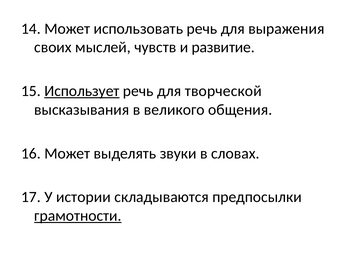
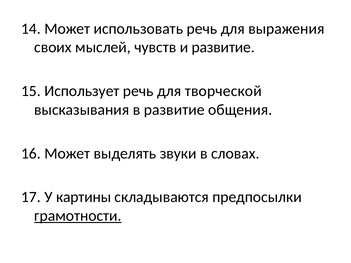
Использует underline: present -> none (82, 91)
в великого: великого -> развитие (174, 110)
истории: истории -> картины (84, 197)
